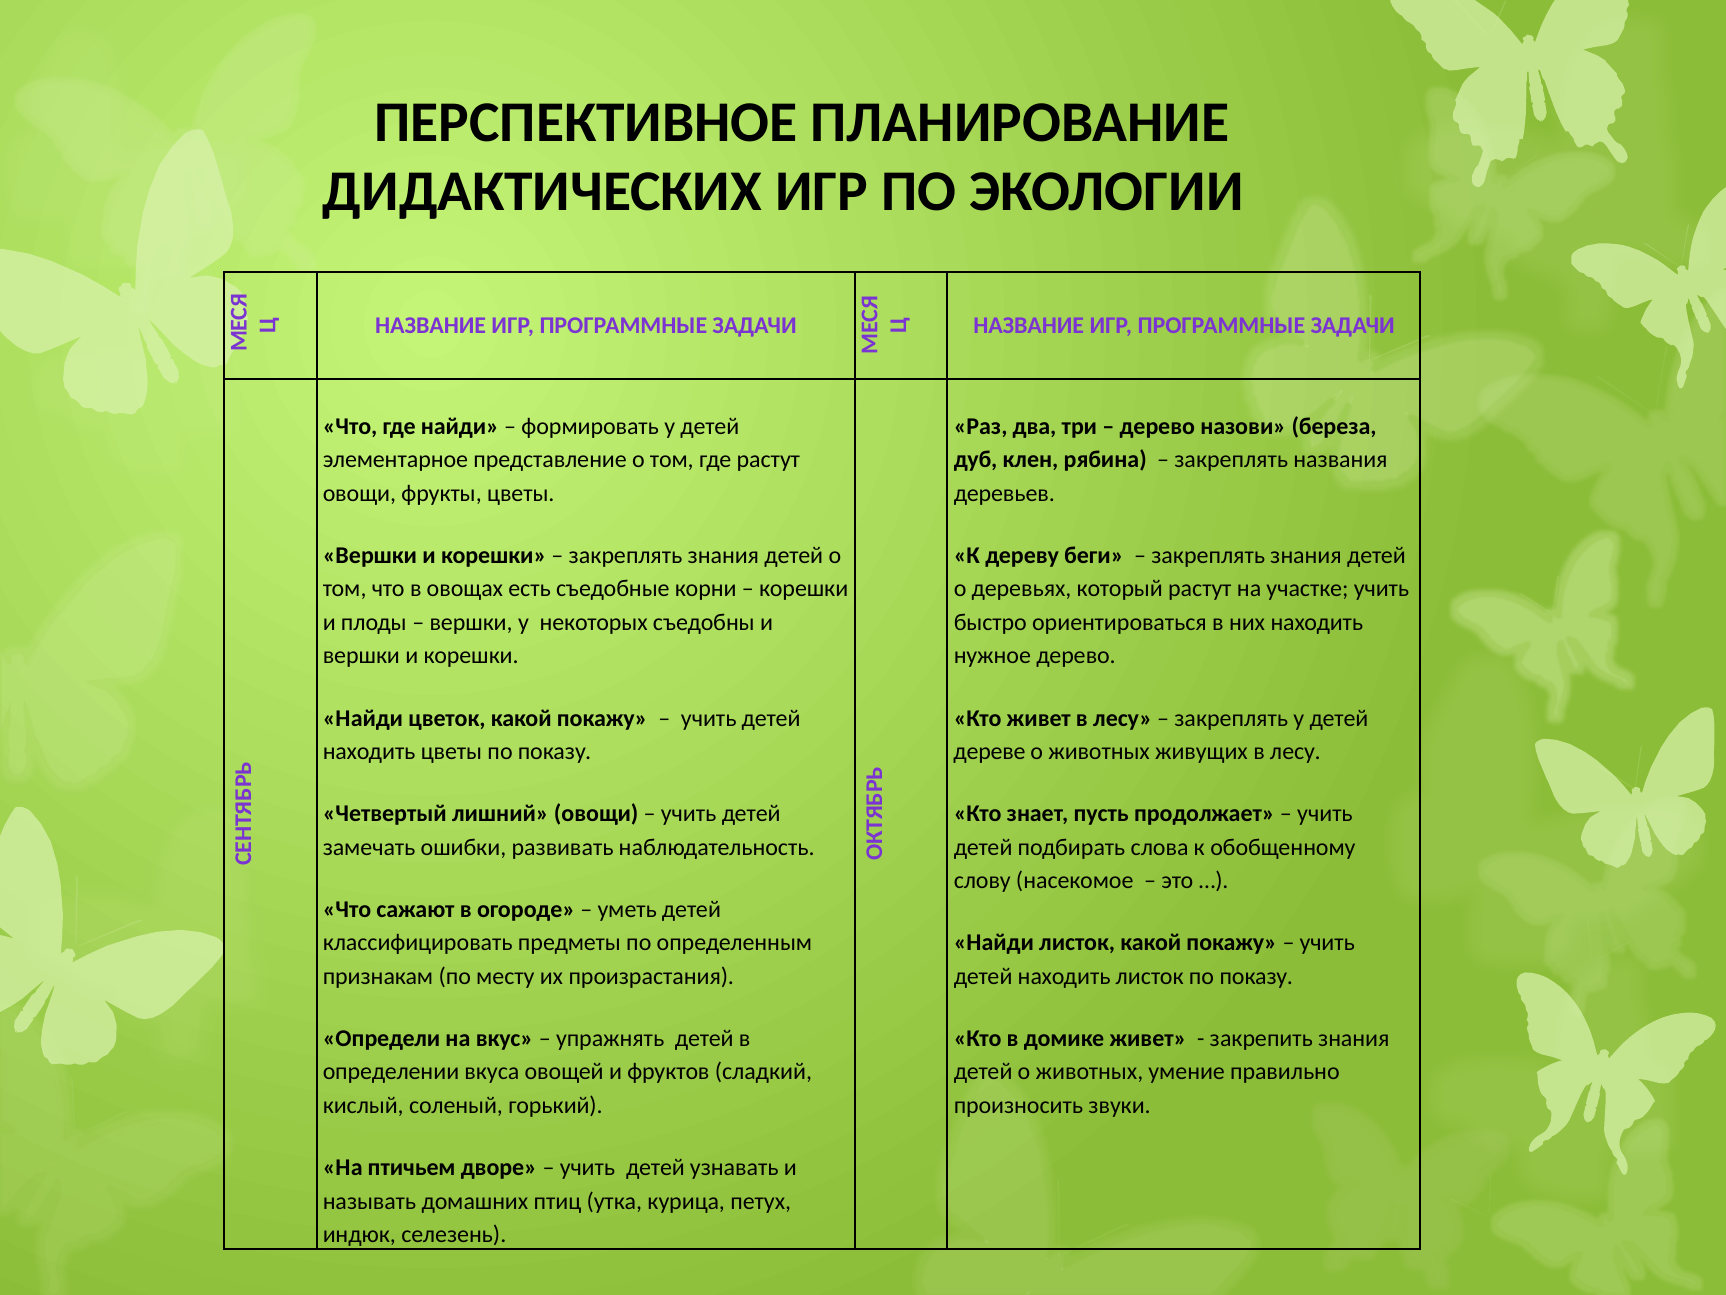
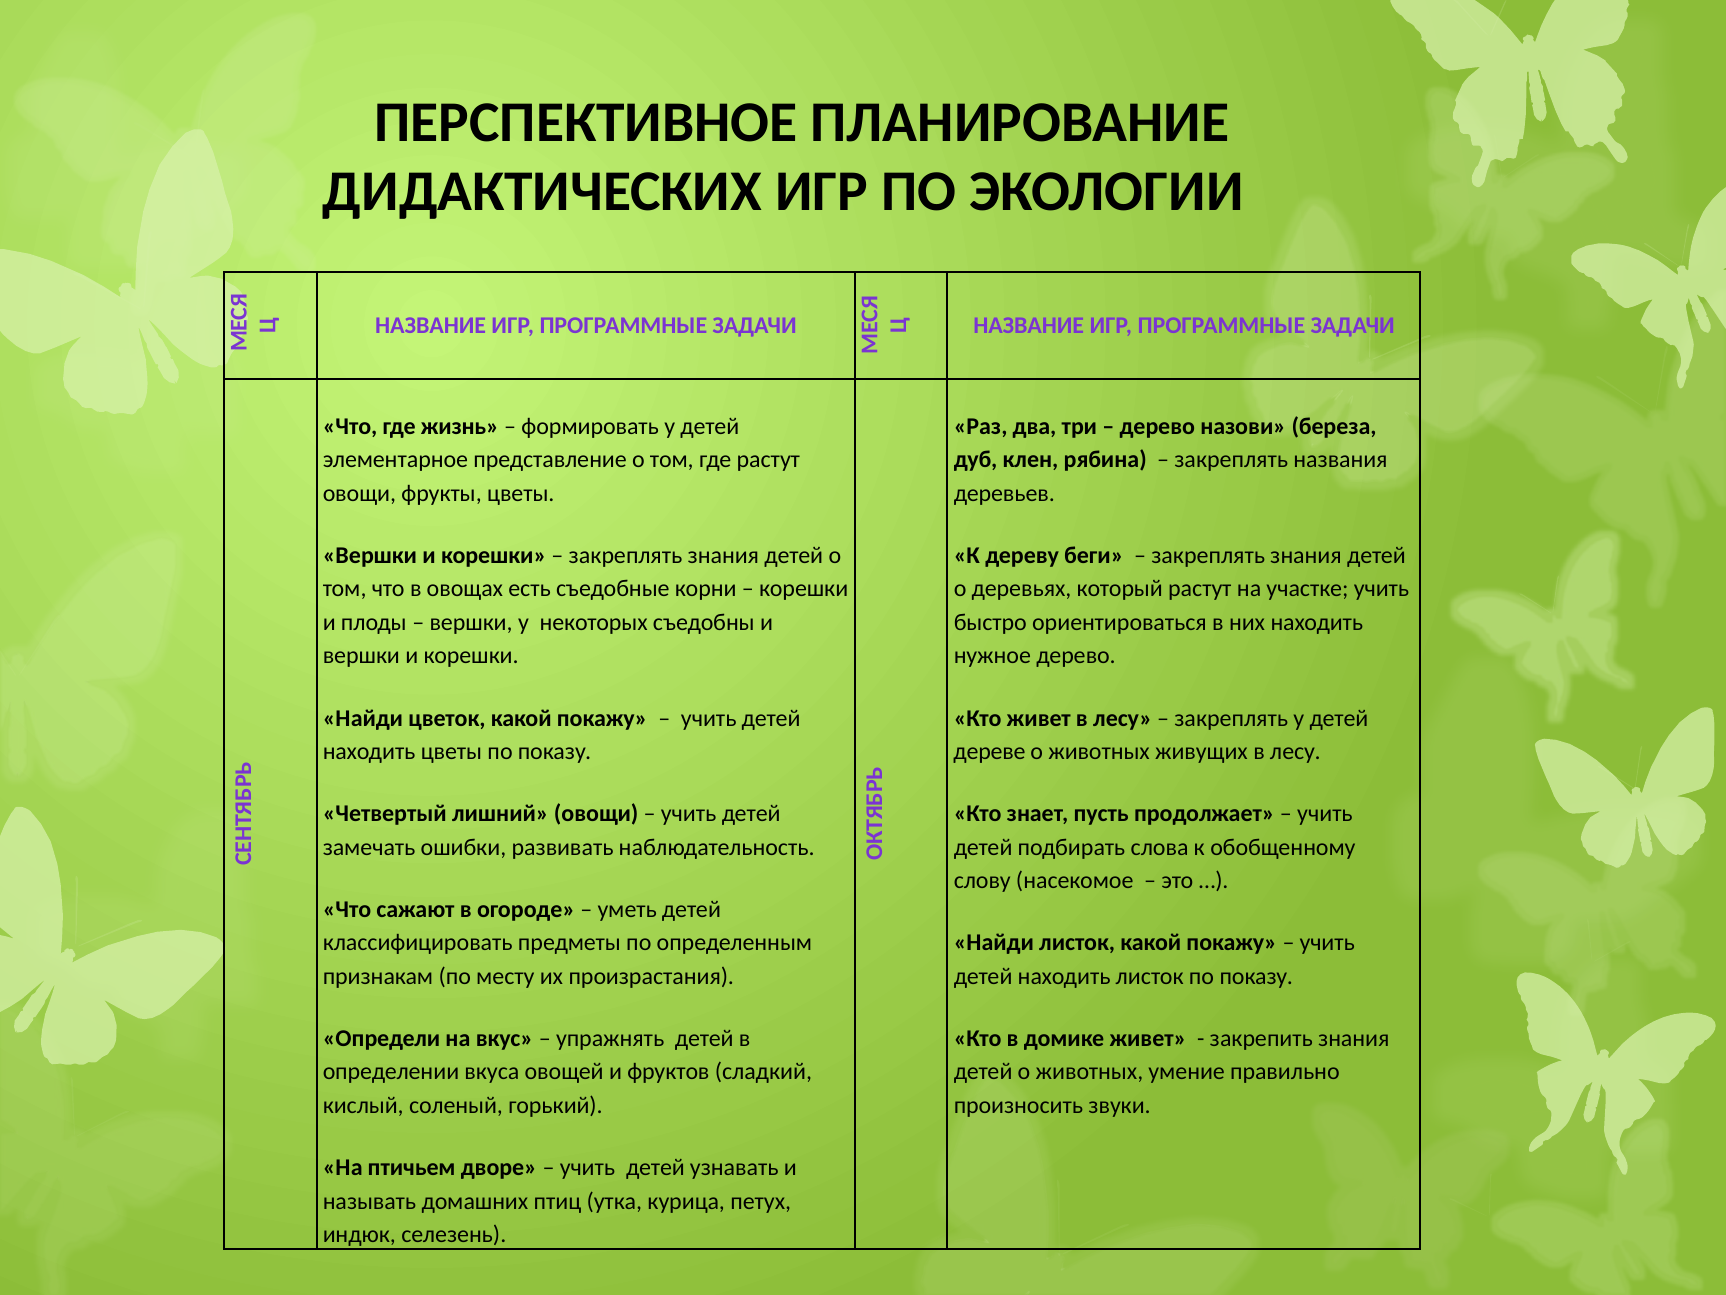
где найди: найди -> жизнь (460, 426)
